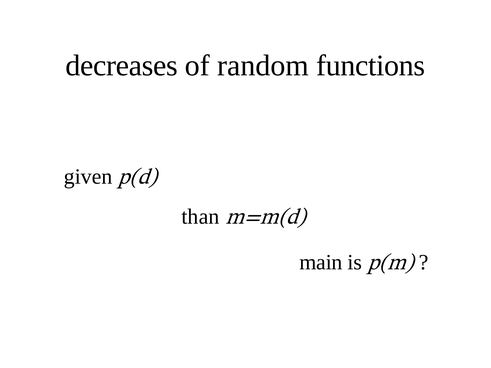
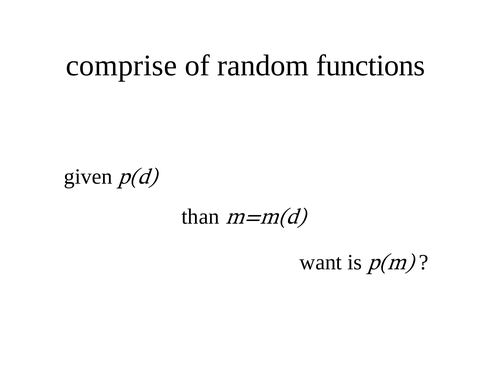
decreases: decreases -> comprise (121, 66)
main: main -> want (321, 263)
